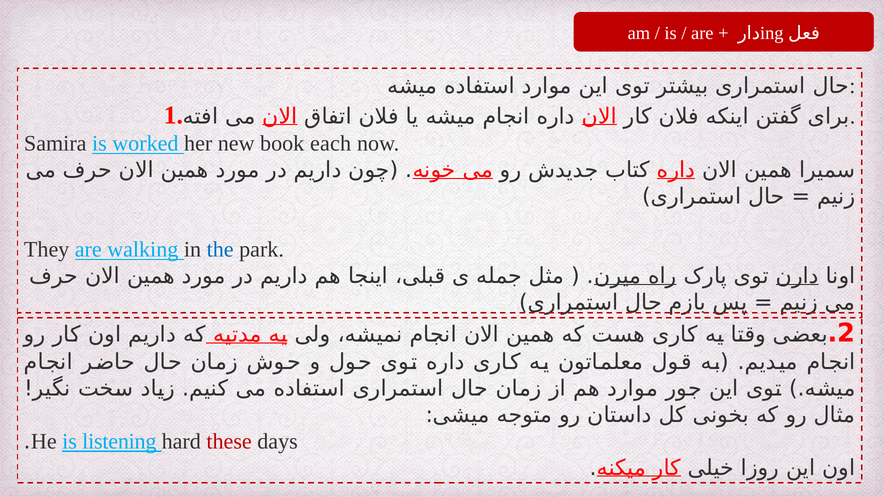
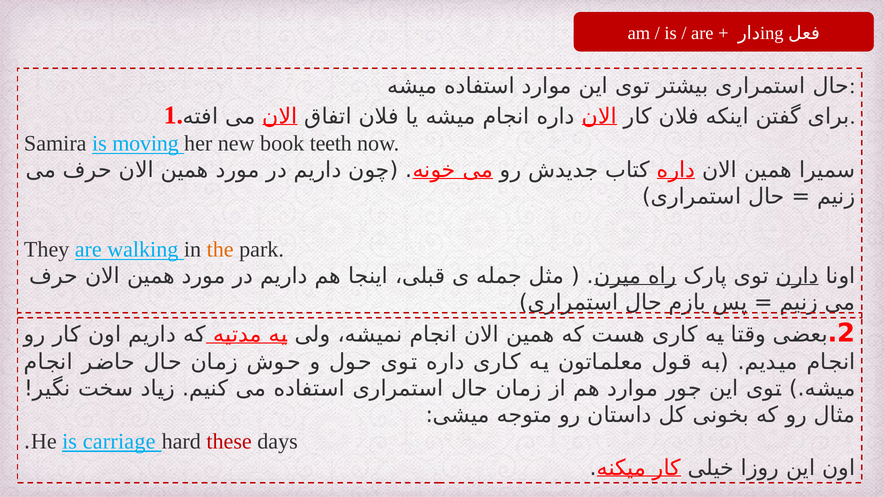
worked: worked -> moving (146, 144)
each: each -> teeth (331, 144)
the colour: blue -> orange (220, 250)
listening: listening -> carriage (119, 442)
